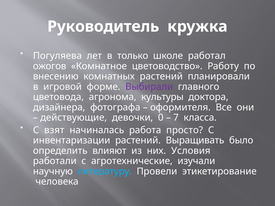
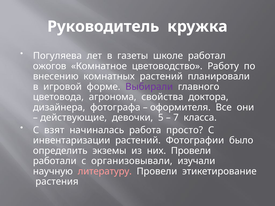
только: только -> газеты (133, 56)
культуры: культуры -> свойства (162, 97)
0: 0 -> 5 (161, 118)
Выращивать: Выращивать -> Фотографии (195, 141)
влияют: влияют -> экземы (109, 151)
них Условия: Условия -> Провели (191, 151)
агротехнические: агротехнические -> организовывали (132, 161)
литературу colour: light blue -> pink (105, 172)
человека: человека -> растения (57, 182)
